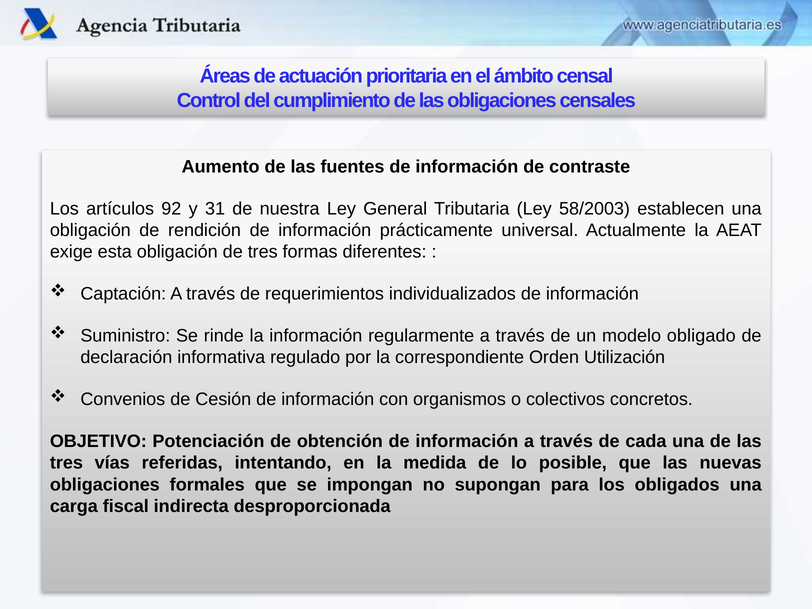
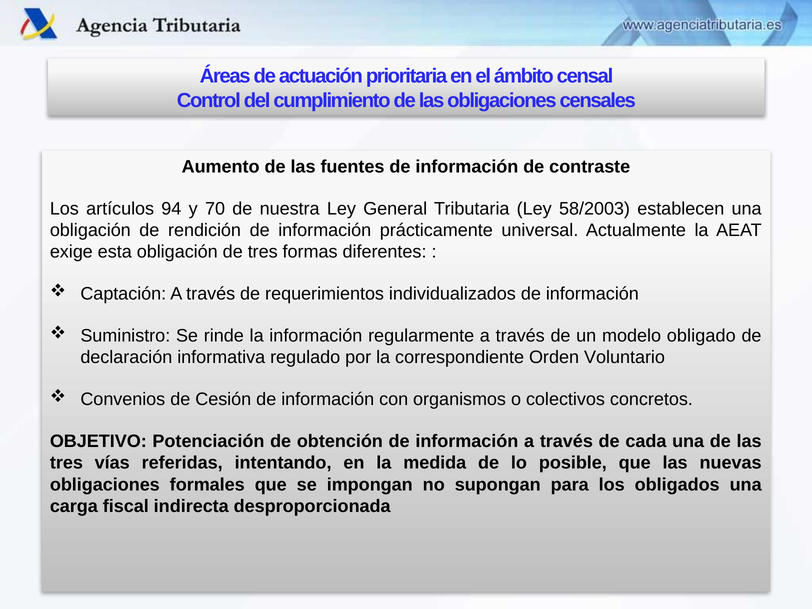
92: 92 -> 94 (171, 209)
31: 31 -> 70 (215, 209)
Utilización: Utilización -> Voluntario (625, 357)
